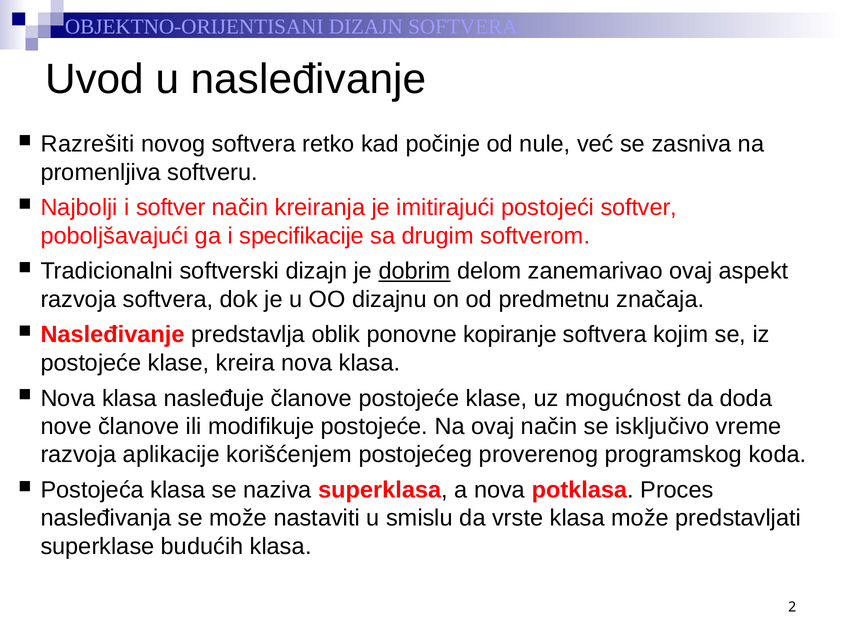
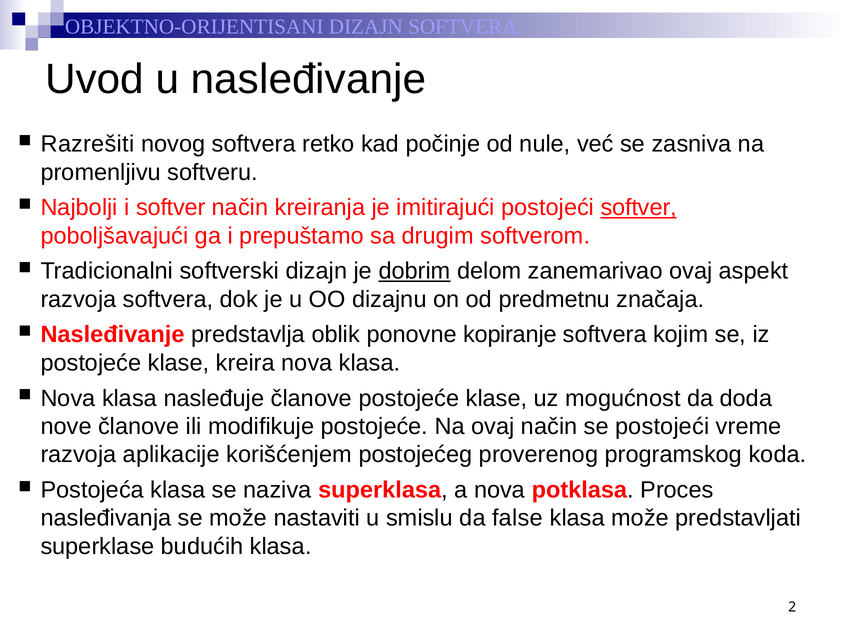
promenljiva: promenljiva -> promenljivu (101, 172)
softver underline: none -> present (639, 208)
specifikacije: specifikacije -> prepuštamo (302, 236)
se isključivo: isključivo -> postojeći (662, 427)
vrste: vrste -> false (518, 518)
